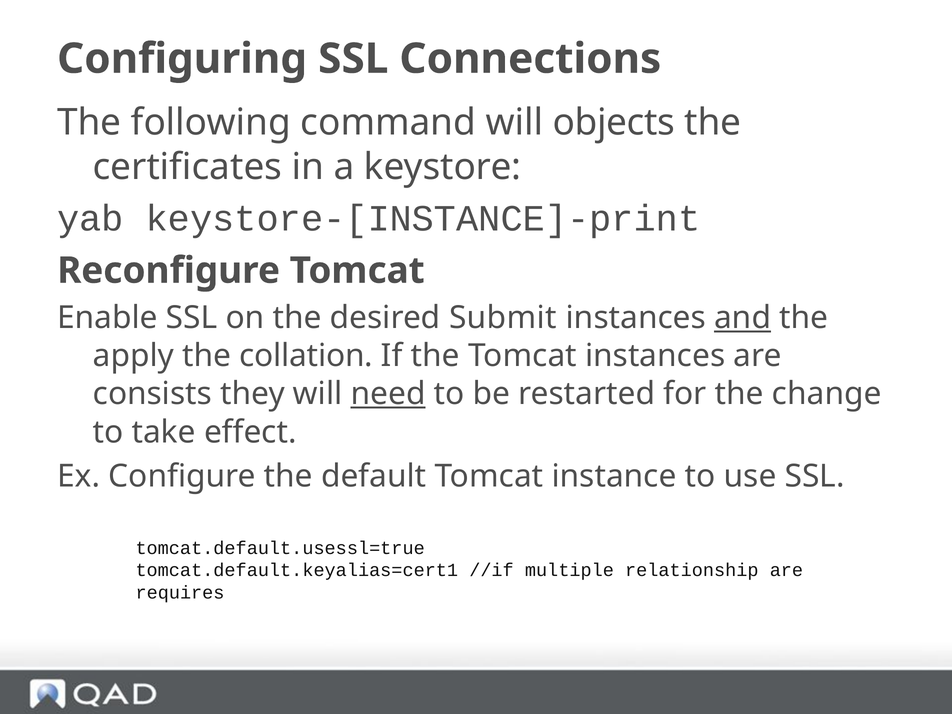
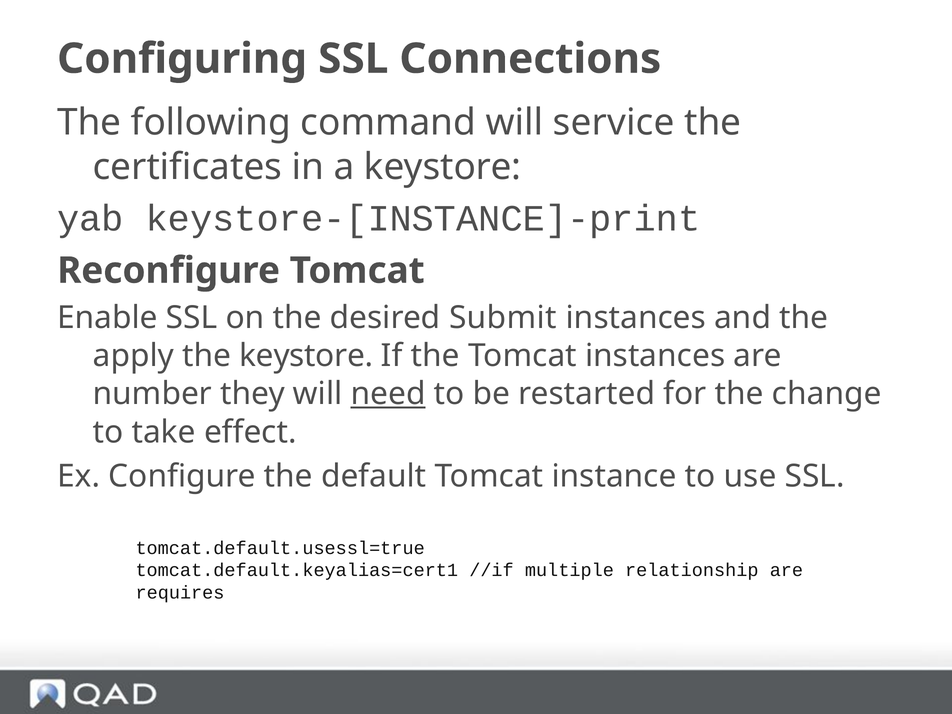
objects: objects -> service (614, 122)
and underline: present -> none (743, 318)
the collation: collation -> keystore (306, 356)
consists: consists -> number (152, 394)
